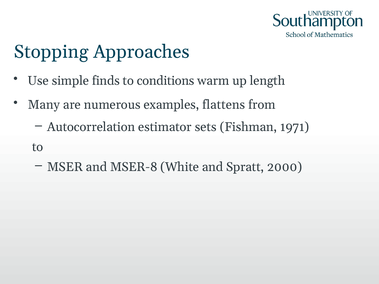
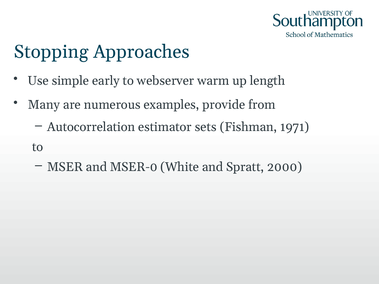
finds: finds -> early (106, 81)
conditions: conditions -> webserver (166, 81)
flattens: flattens -> provide (224, 105)
MSER-8: MSER-8 -> MSER-0 (134, 167)
